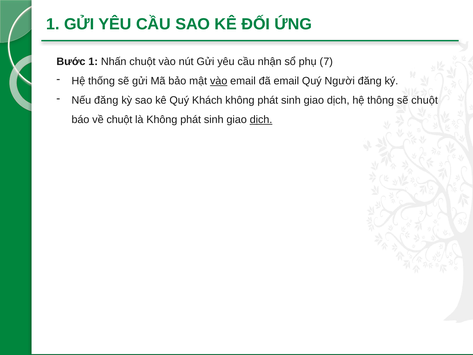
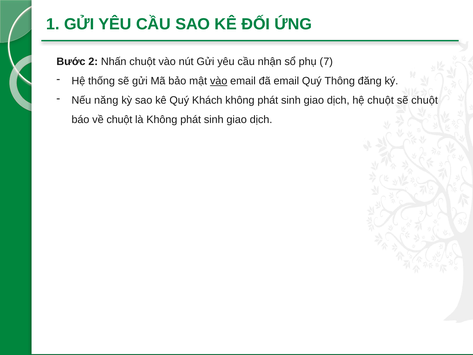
Bước 1: 1 -> 2 (93, 62)
Người: Người -> Thông (340, 81)
Nếu đăng: đăng -> năng (106, 100)
hệ thông: thông -> chuột (381, 100)
dịch underline: present -> none (261, 120)
